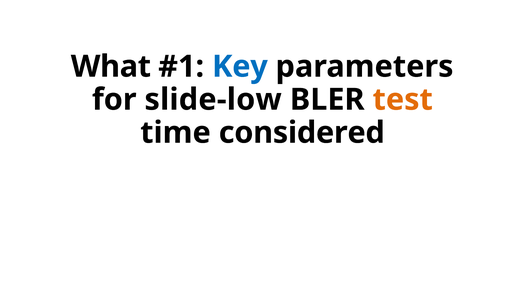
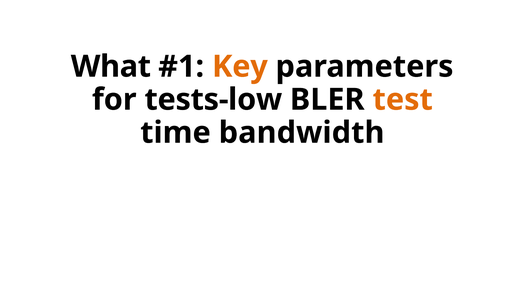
Key colour: blue -> orange (240, 67)
slide-low: slide-low -> tests-low (213, 100)
considered: considered -> bandwidth (302, 133)
